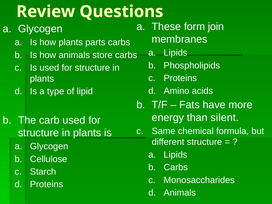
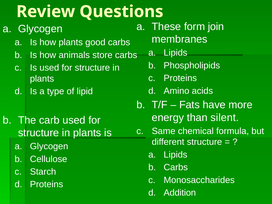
parts: parts -> good (95, 42)
Animals: Animals -> Addition (180, 193)
